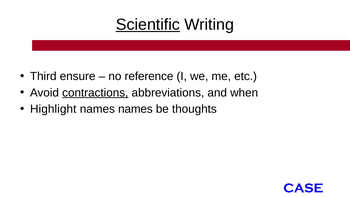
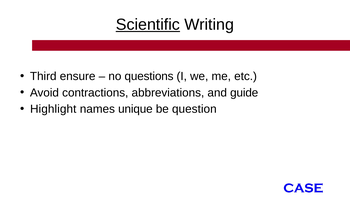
reference: reference -> questions (149, 76)
contractions underline: present -> none (95, 93)
when: when -> guide (244, 93)
names names: names -> unique (135, 109)
thoughts: thoughts -> question (194, 109)
